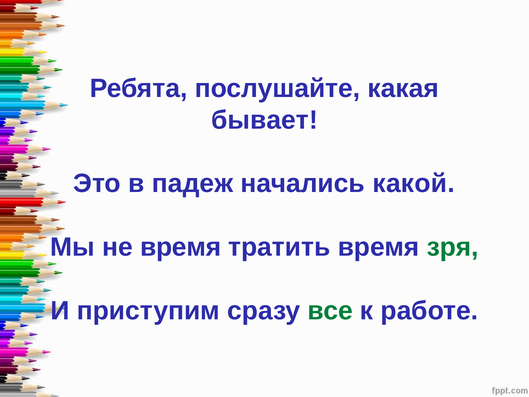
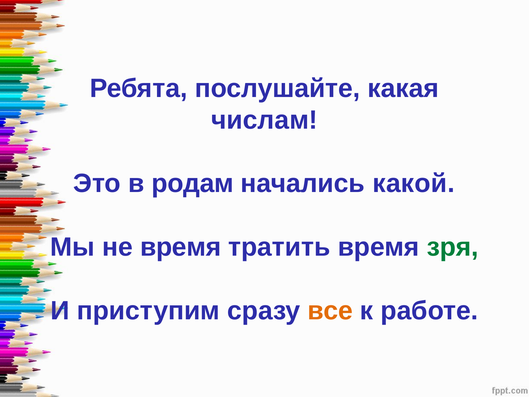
бывает: бывает -> числам (264, 120)
падеж: падеж -> родам (193, 183)
все colour: green -> orange (330, 310)
